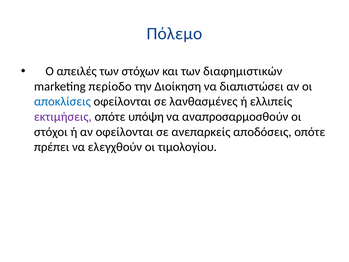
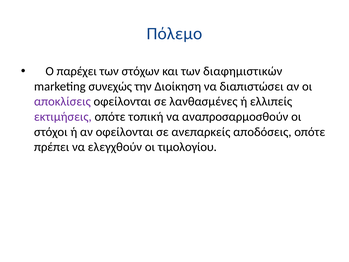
απειλές: απειλές -> παρέχει (77, 71)
περίοδο: περίοδο -> συνεχώς (110, 86)
αποκλίσεις colour: blue -> purple (62, 101)
υπόψη: υπόψη -> τοπική (146, 117)
